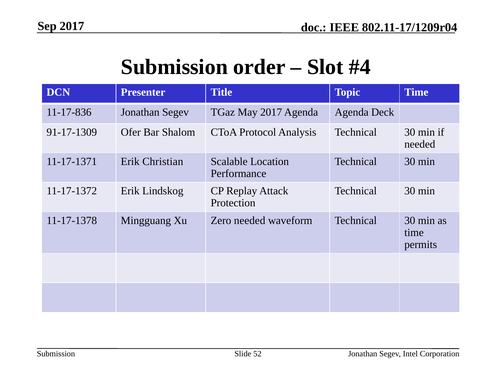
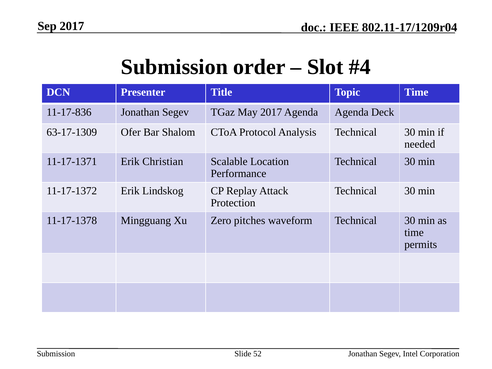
91-17-1309: 91-17-1309 -> 63-17-1309 (72, 132)
Zero needed: needed -> pitches (250, 220)
